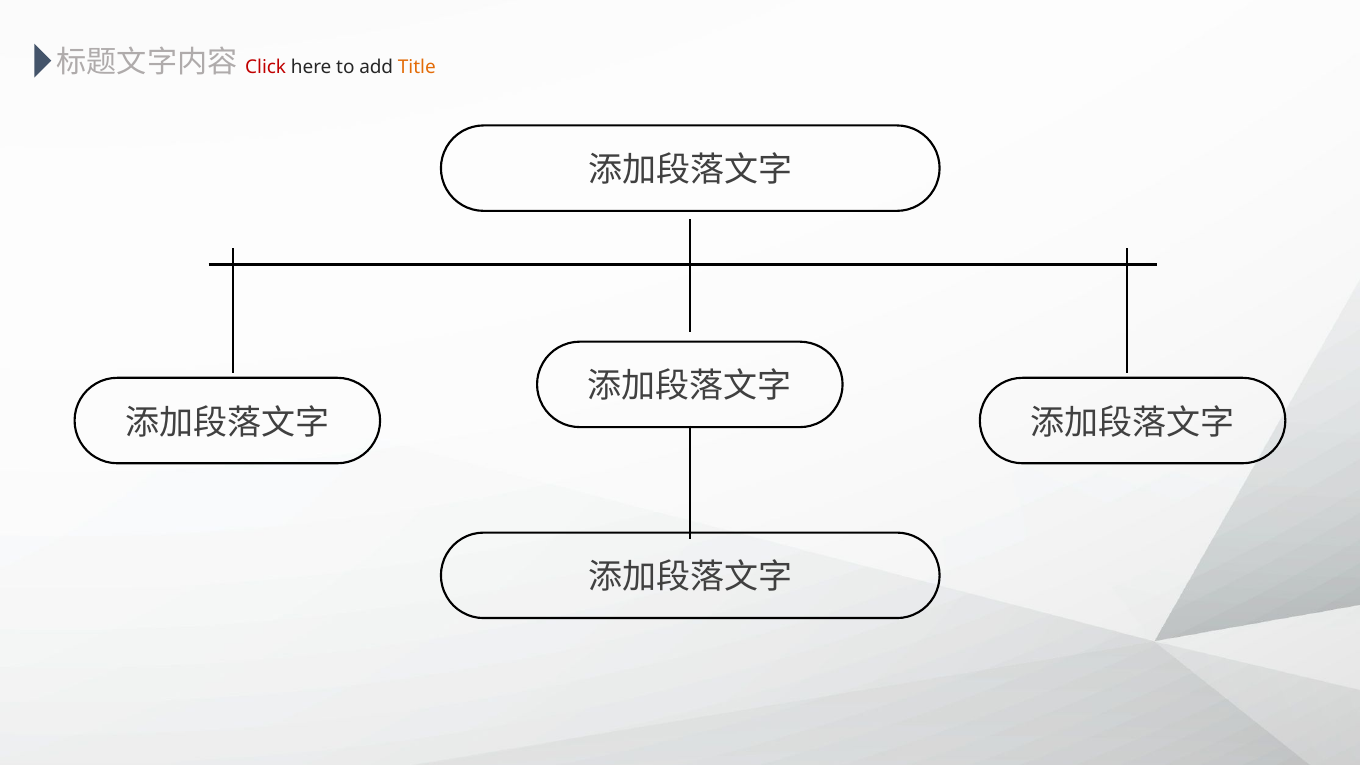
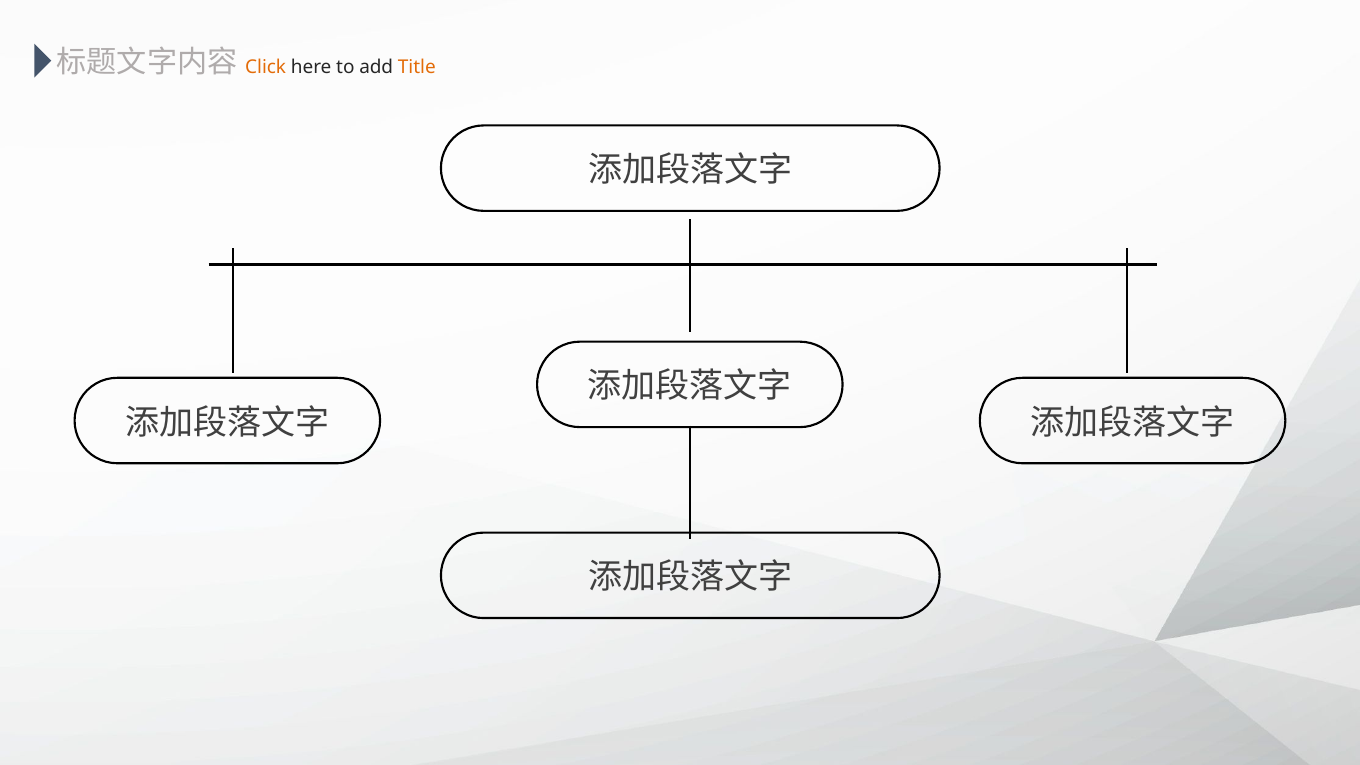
Click colour: red -> orange (266, 67)
